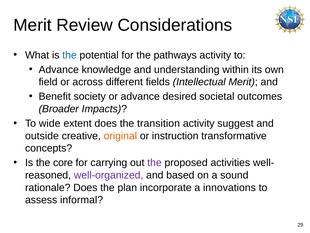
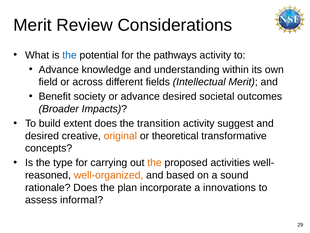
wide: wide -> build (50, 123)
outside: outside -> desired (42, 136)
instruction: instruction -> theoretical (175, 136)
core: core -> type (63, 162)
the colour: purple -> orange (154, 162)
well-organized colour: purple -> orange (109, 175)
